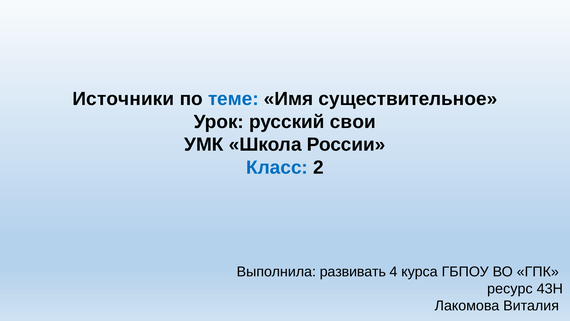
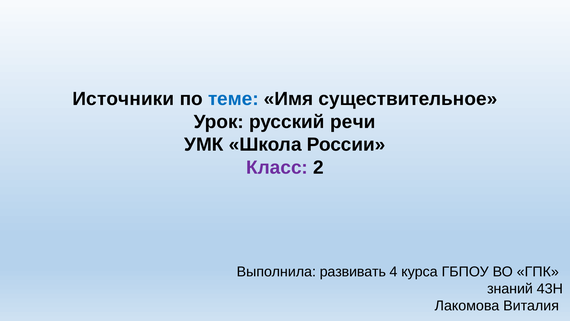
свои: свои -> речи (353, 122)
Класс colour: blue -> purple (277, 167)
ресурс: ресурс -> знаний (510, 288)
